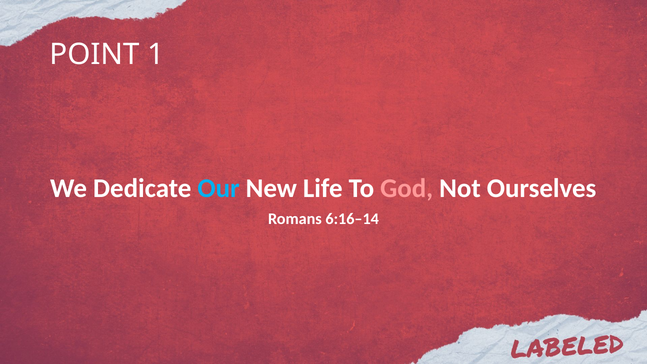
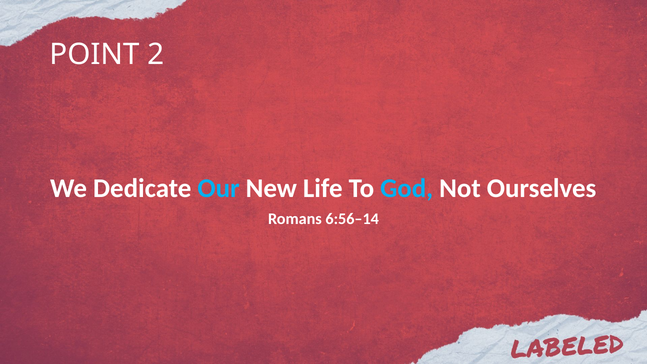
1: 1 -> 2 (156, 54)
God colour: pink -> light blue (407, 189)
6:16–14: 6:16–14 -> 6:56–14 (352, 219)
